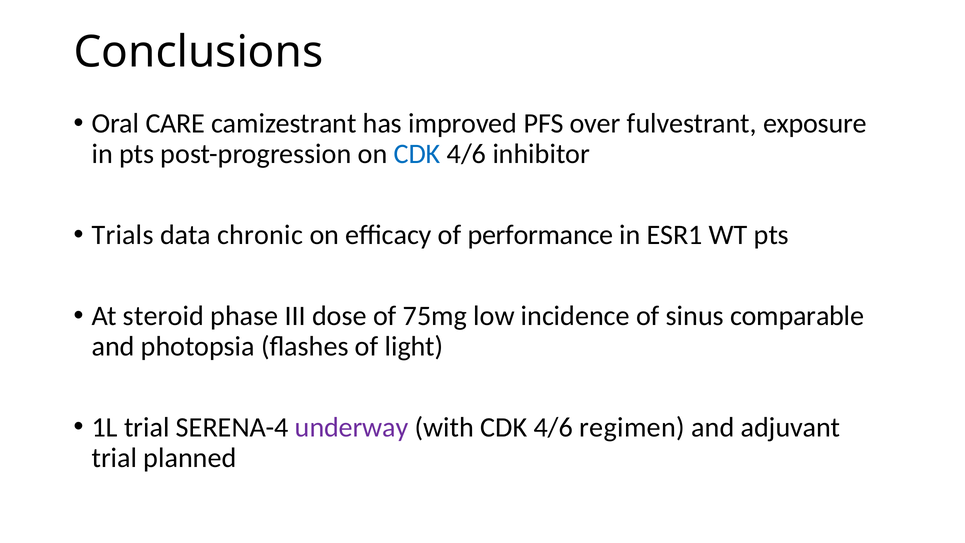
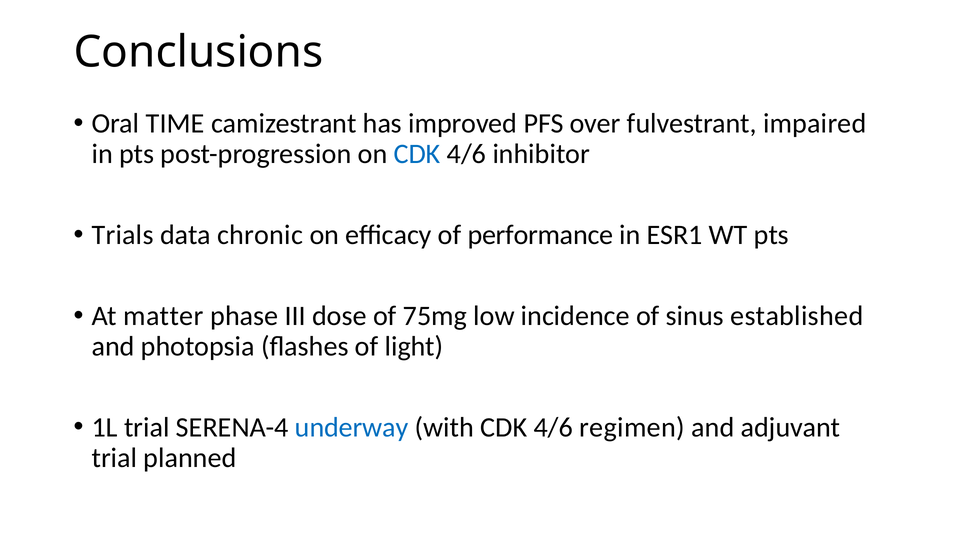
CARE: CARE -> TIME (175, 124)
exposure: exposure -> impaired (815, 124)
steroid: steroid -> matter (163, 316)
comparable: comparable -> established (797, 316)
underway colour: purple -> blue (352, 427)
